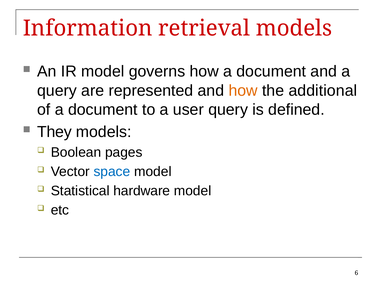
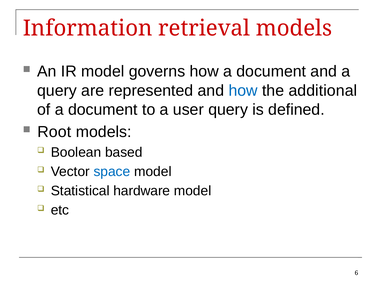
how colour: orange -> blue (243, 90)
They: They -> Root (54, 132)
pages: pages -> based (124, 152)
